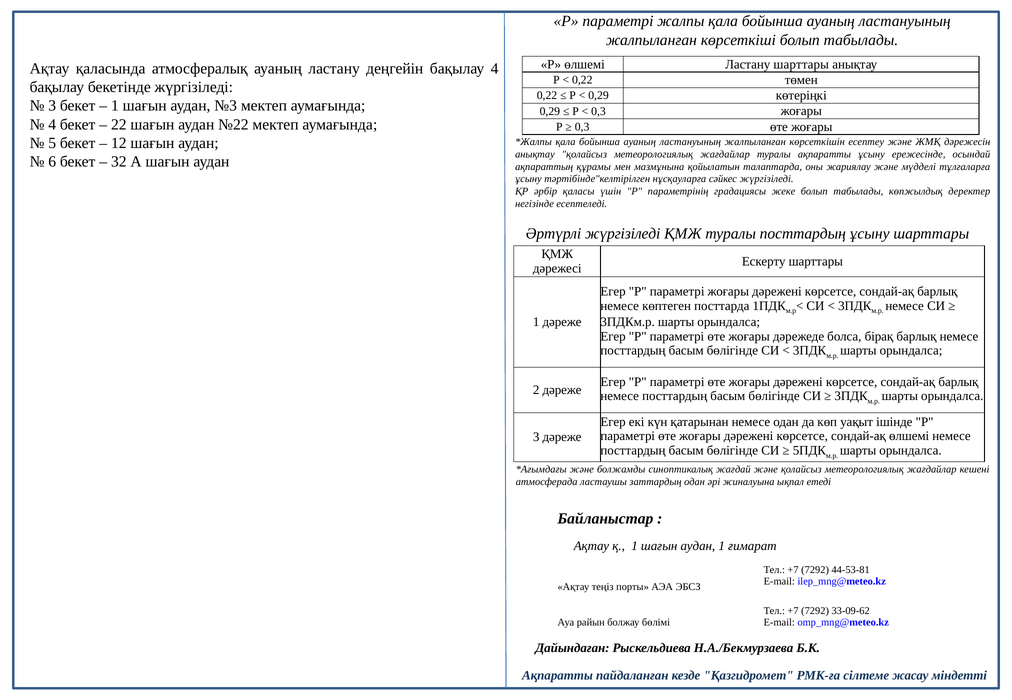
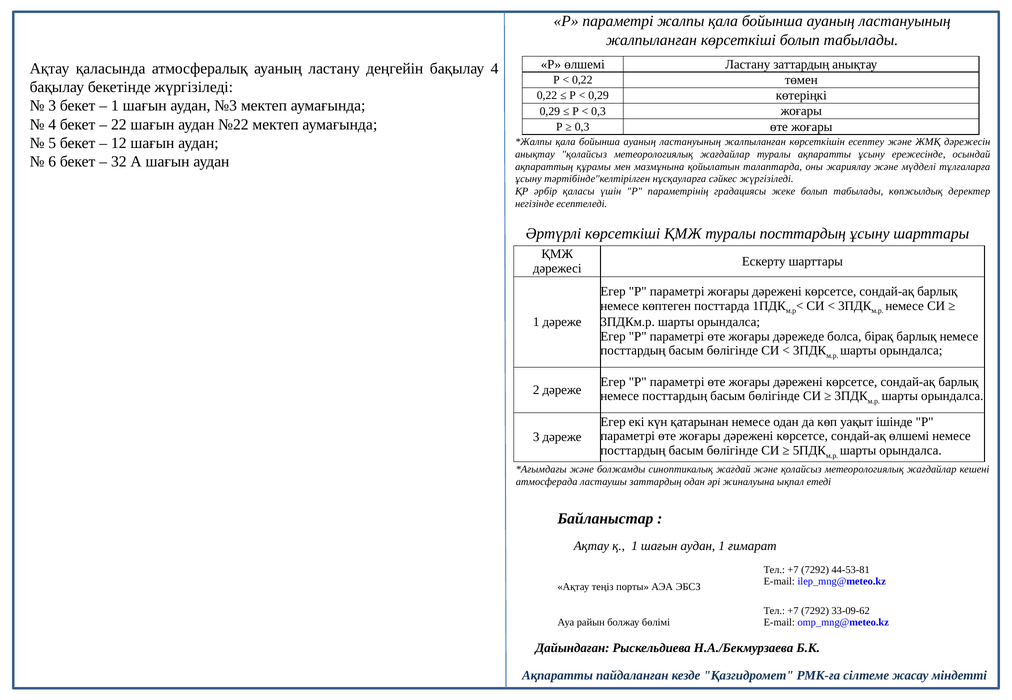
Ластану шарттары: шарттары -> заттардың (801, 64)
Әртүрлі жүргізіледі: жүргізіледі -> көрсеткіші (623, 234)
